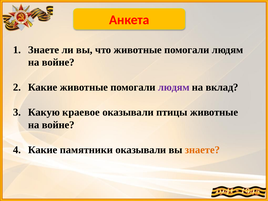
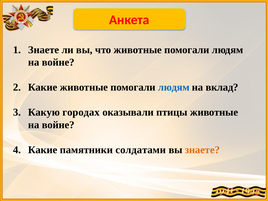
людям colour: purple -> blue (174, 87)
краевое: краевое -> городах (81, 112)
памятники оказывали: оказывали -> солдатами (141, 150)
